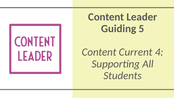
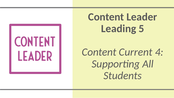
Guiding: Guiding -> Leading (119, 29)
